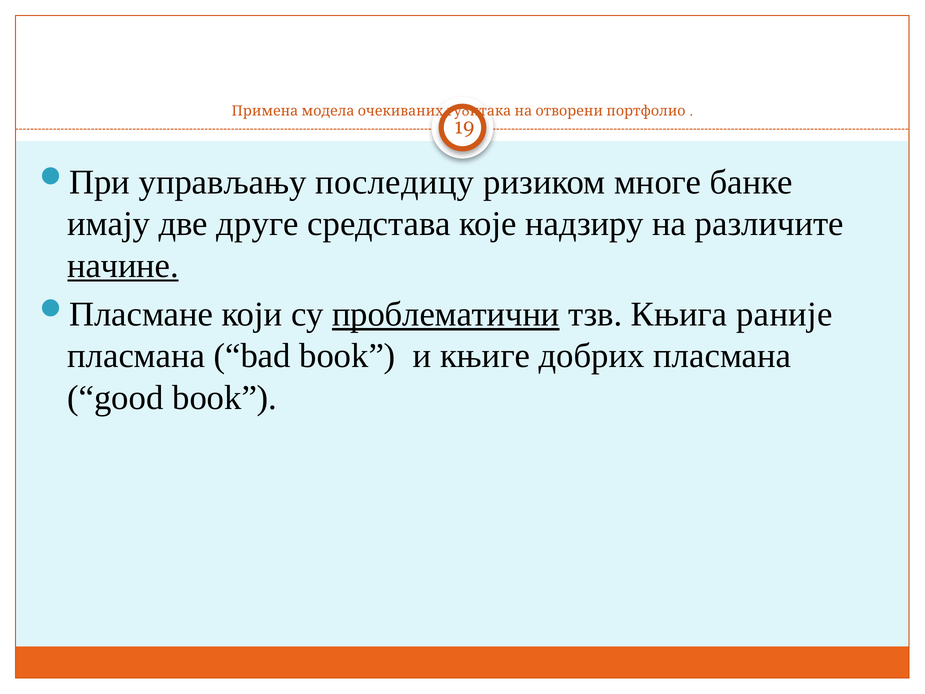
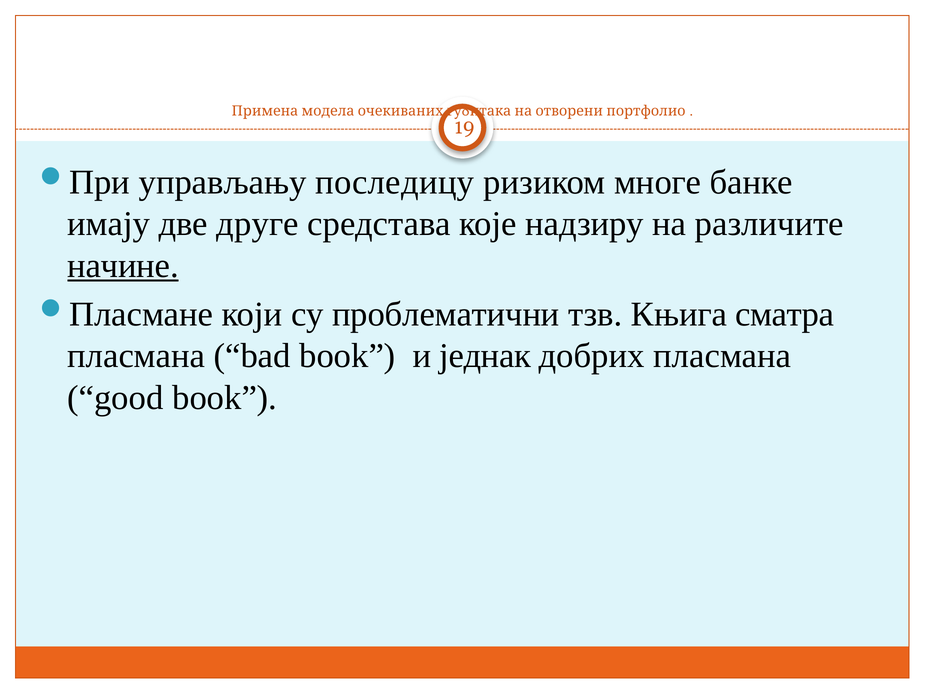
проблематични underline: present -> none (446, 314)
раније: раније -> сматра (785, 314)
књиге: књиге -> једнак (485, 356)
